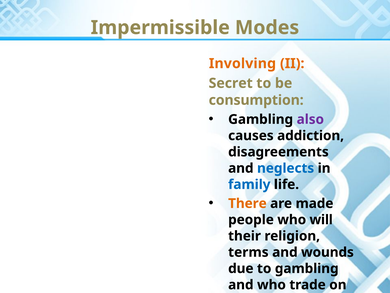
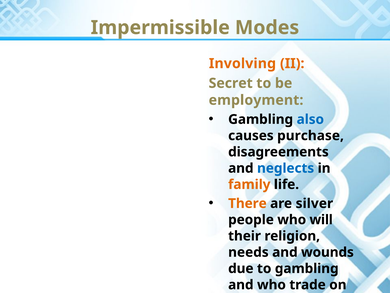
consumption: consumption -> employment (256, 100)
also colour: purple -> blue (310, 119)
addiction: addiction -> purchase (311, 135)
family colour: blue -> orange (249, 184)
made: made -> silver (314, 203)
terms: terms -> needs (248, 252)
